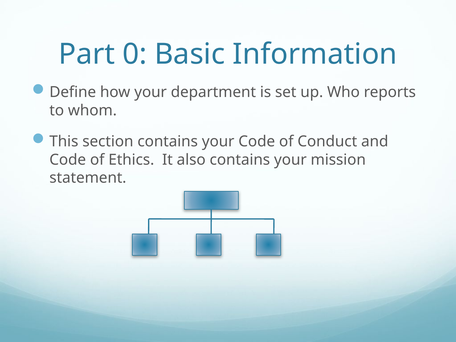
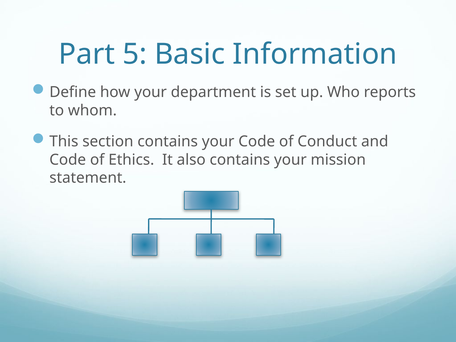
0: 0 -> 5 (135, 54)
